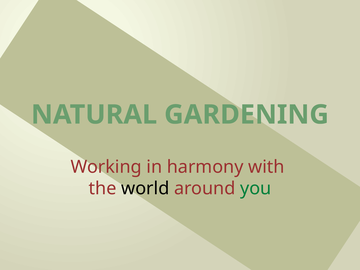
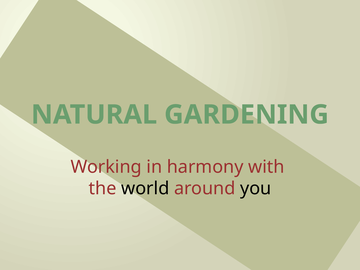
you colour: green -> black (256, 188)
